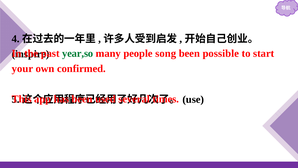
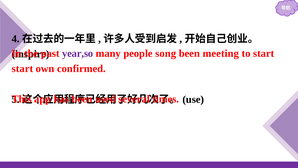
year,so colour: green -> purple (78, 53)
possible: possible -> meeting (221, 53)
your: your -> start (22, 68)
